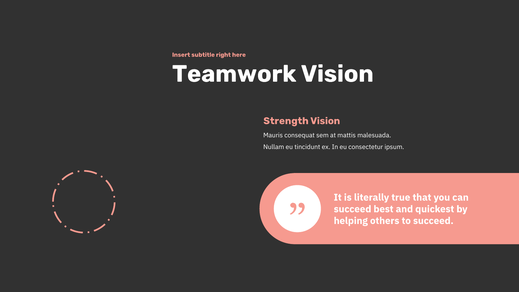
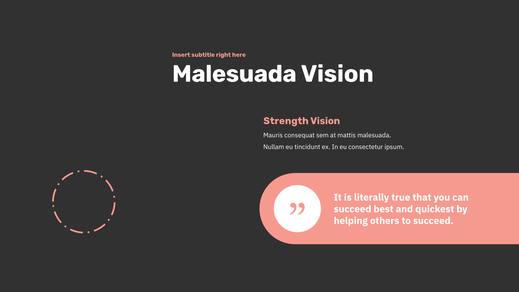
Teamwork: Teamwork -> Malesuada (234, 74)
